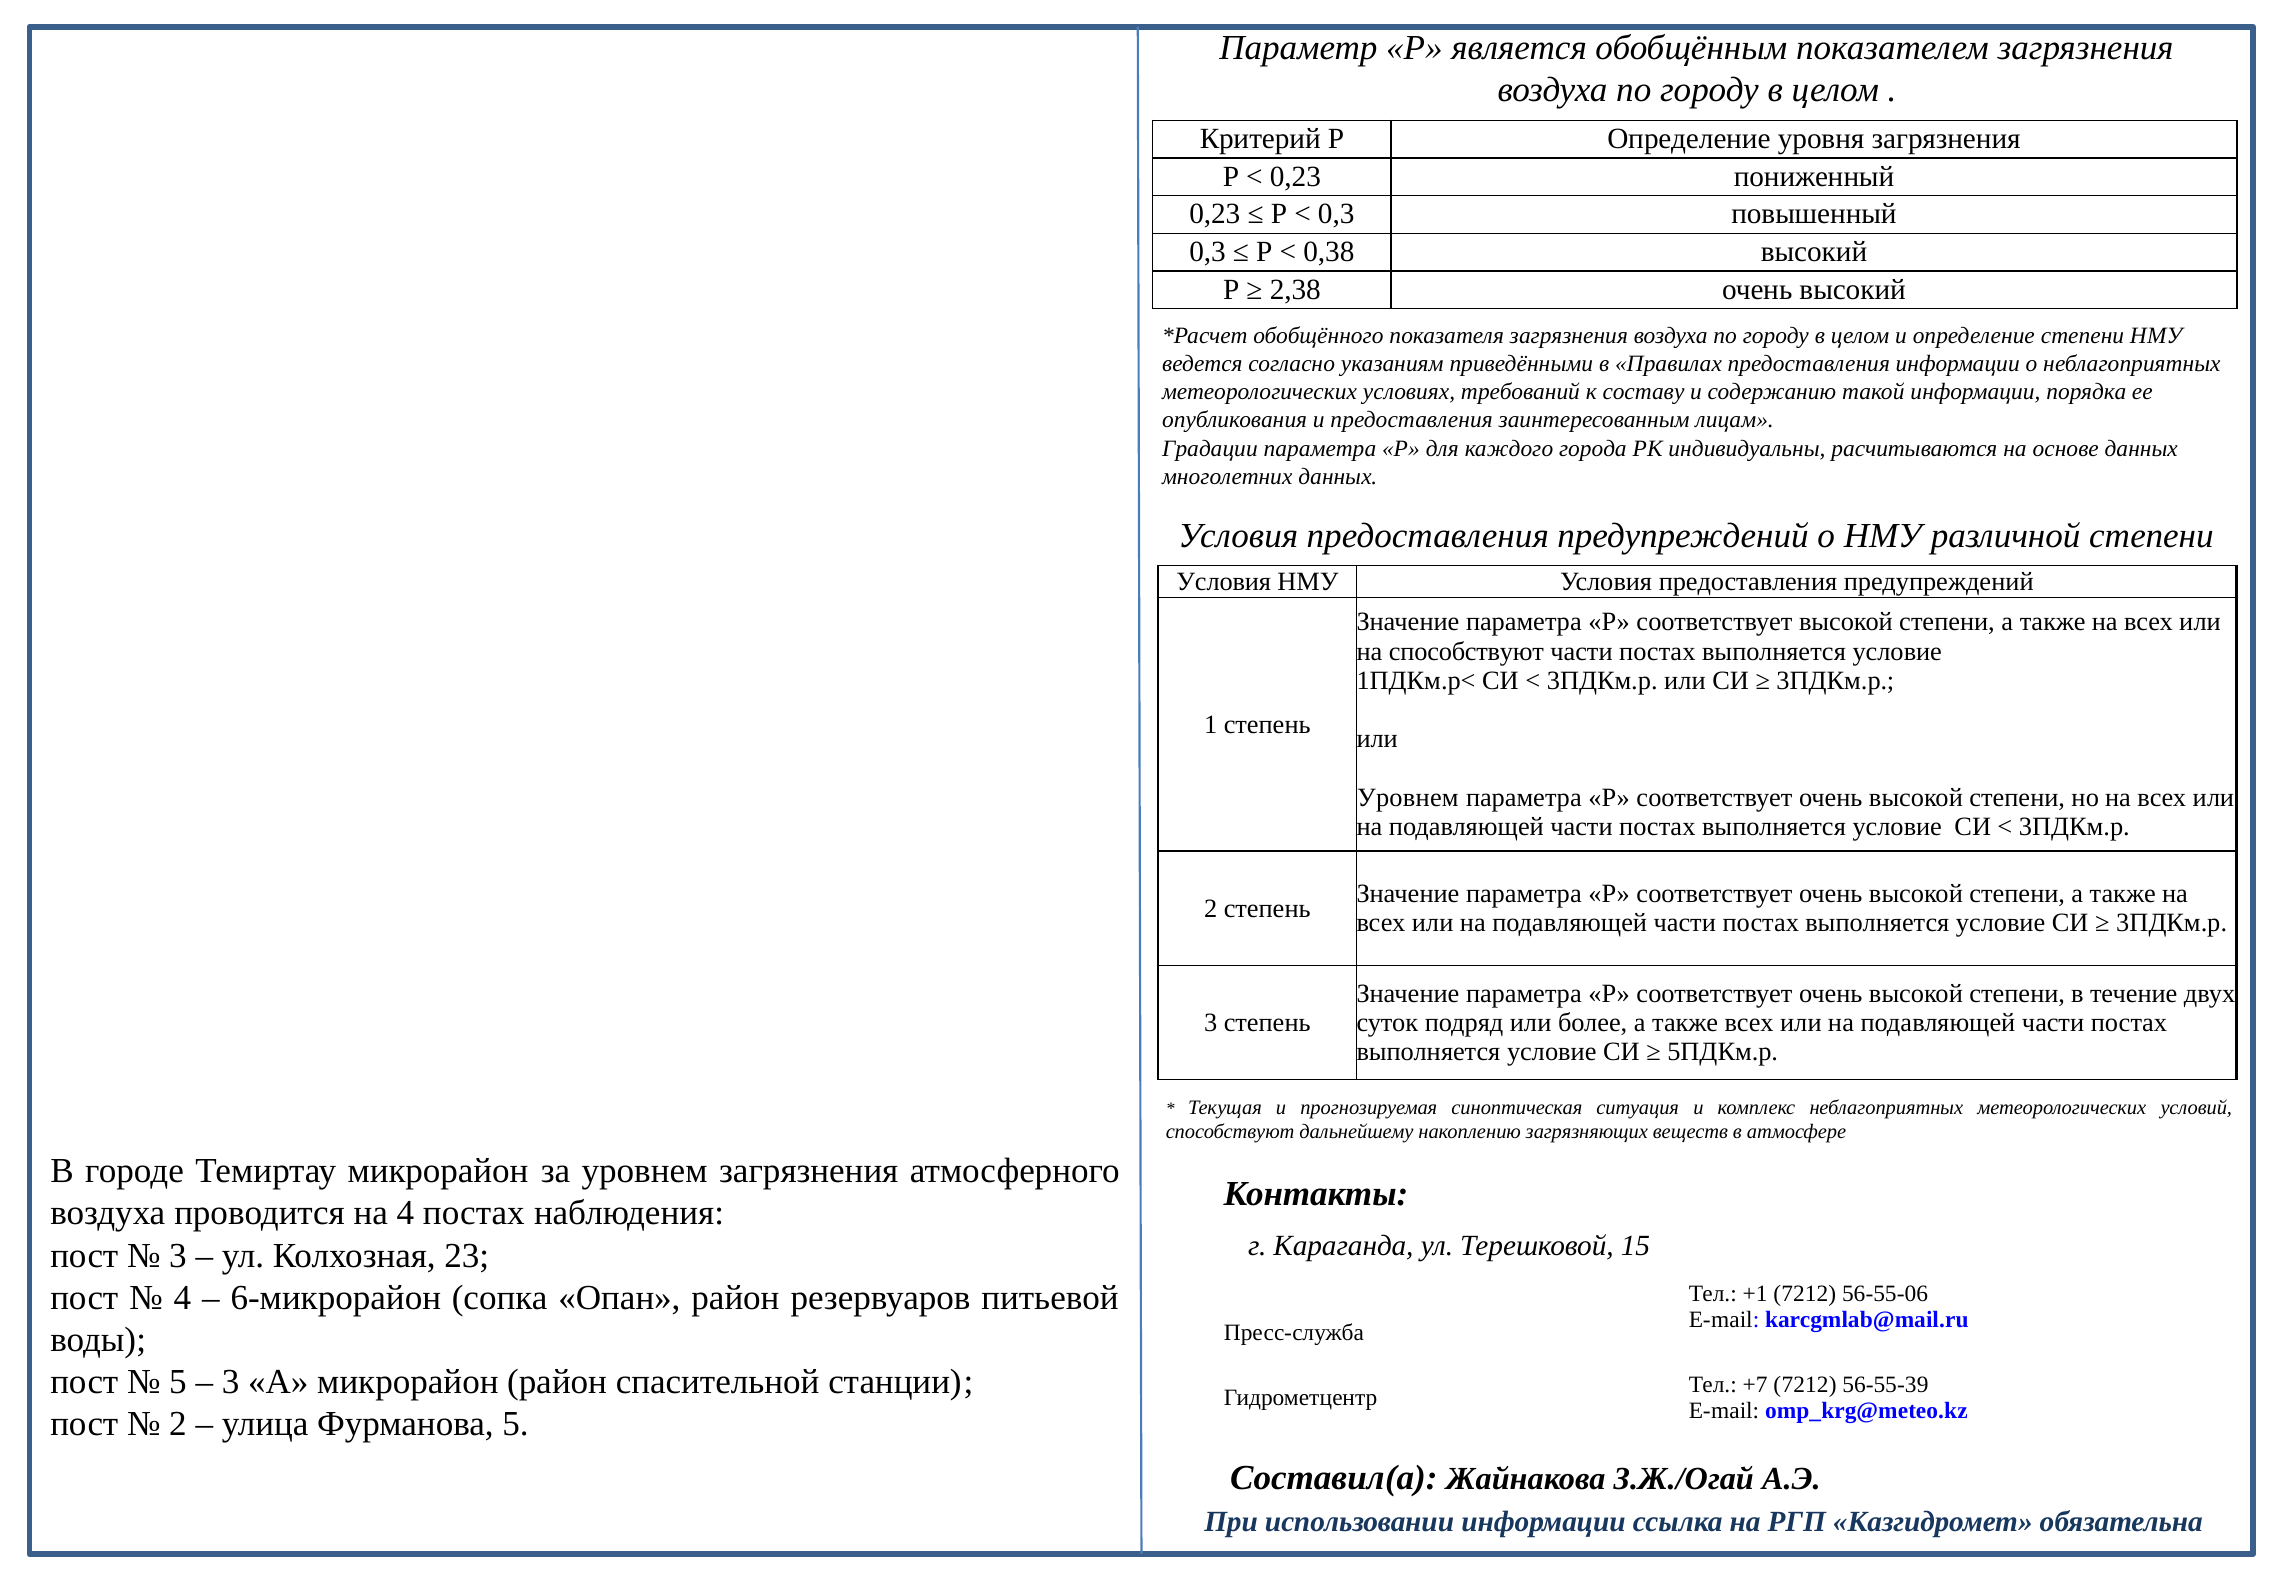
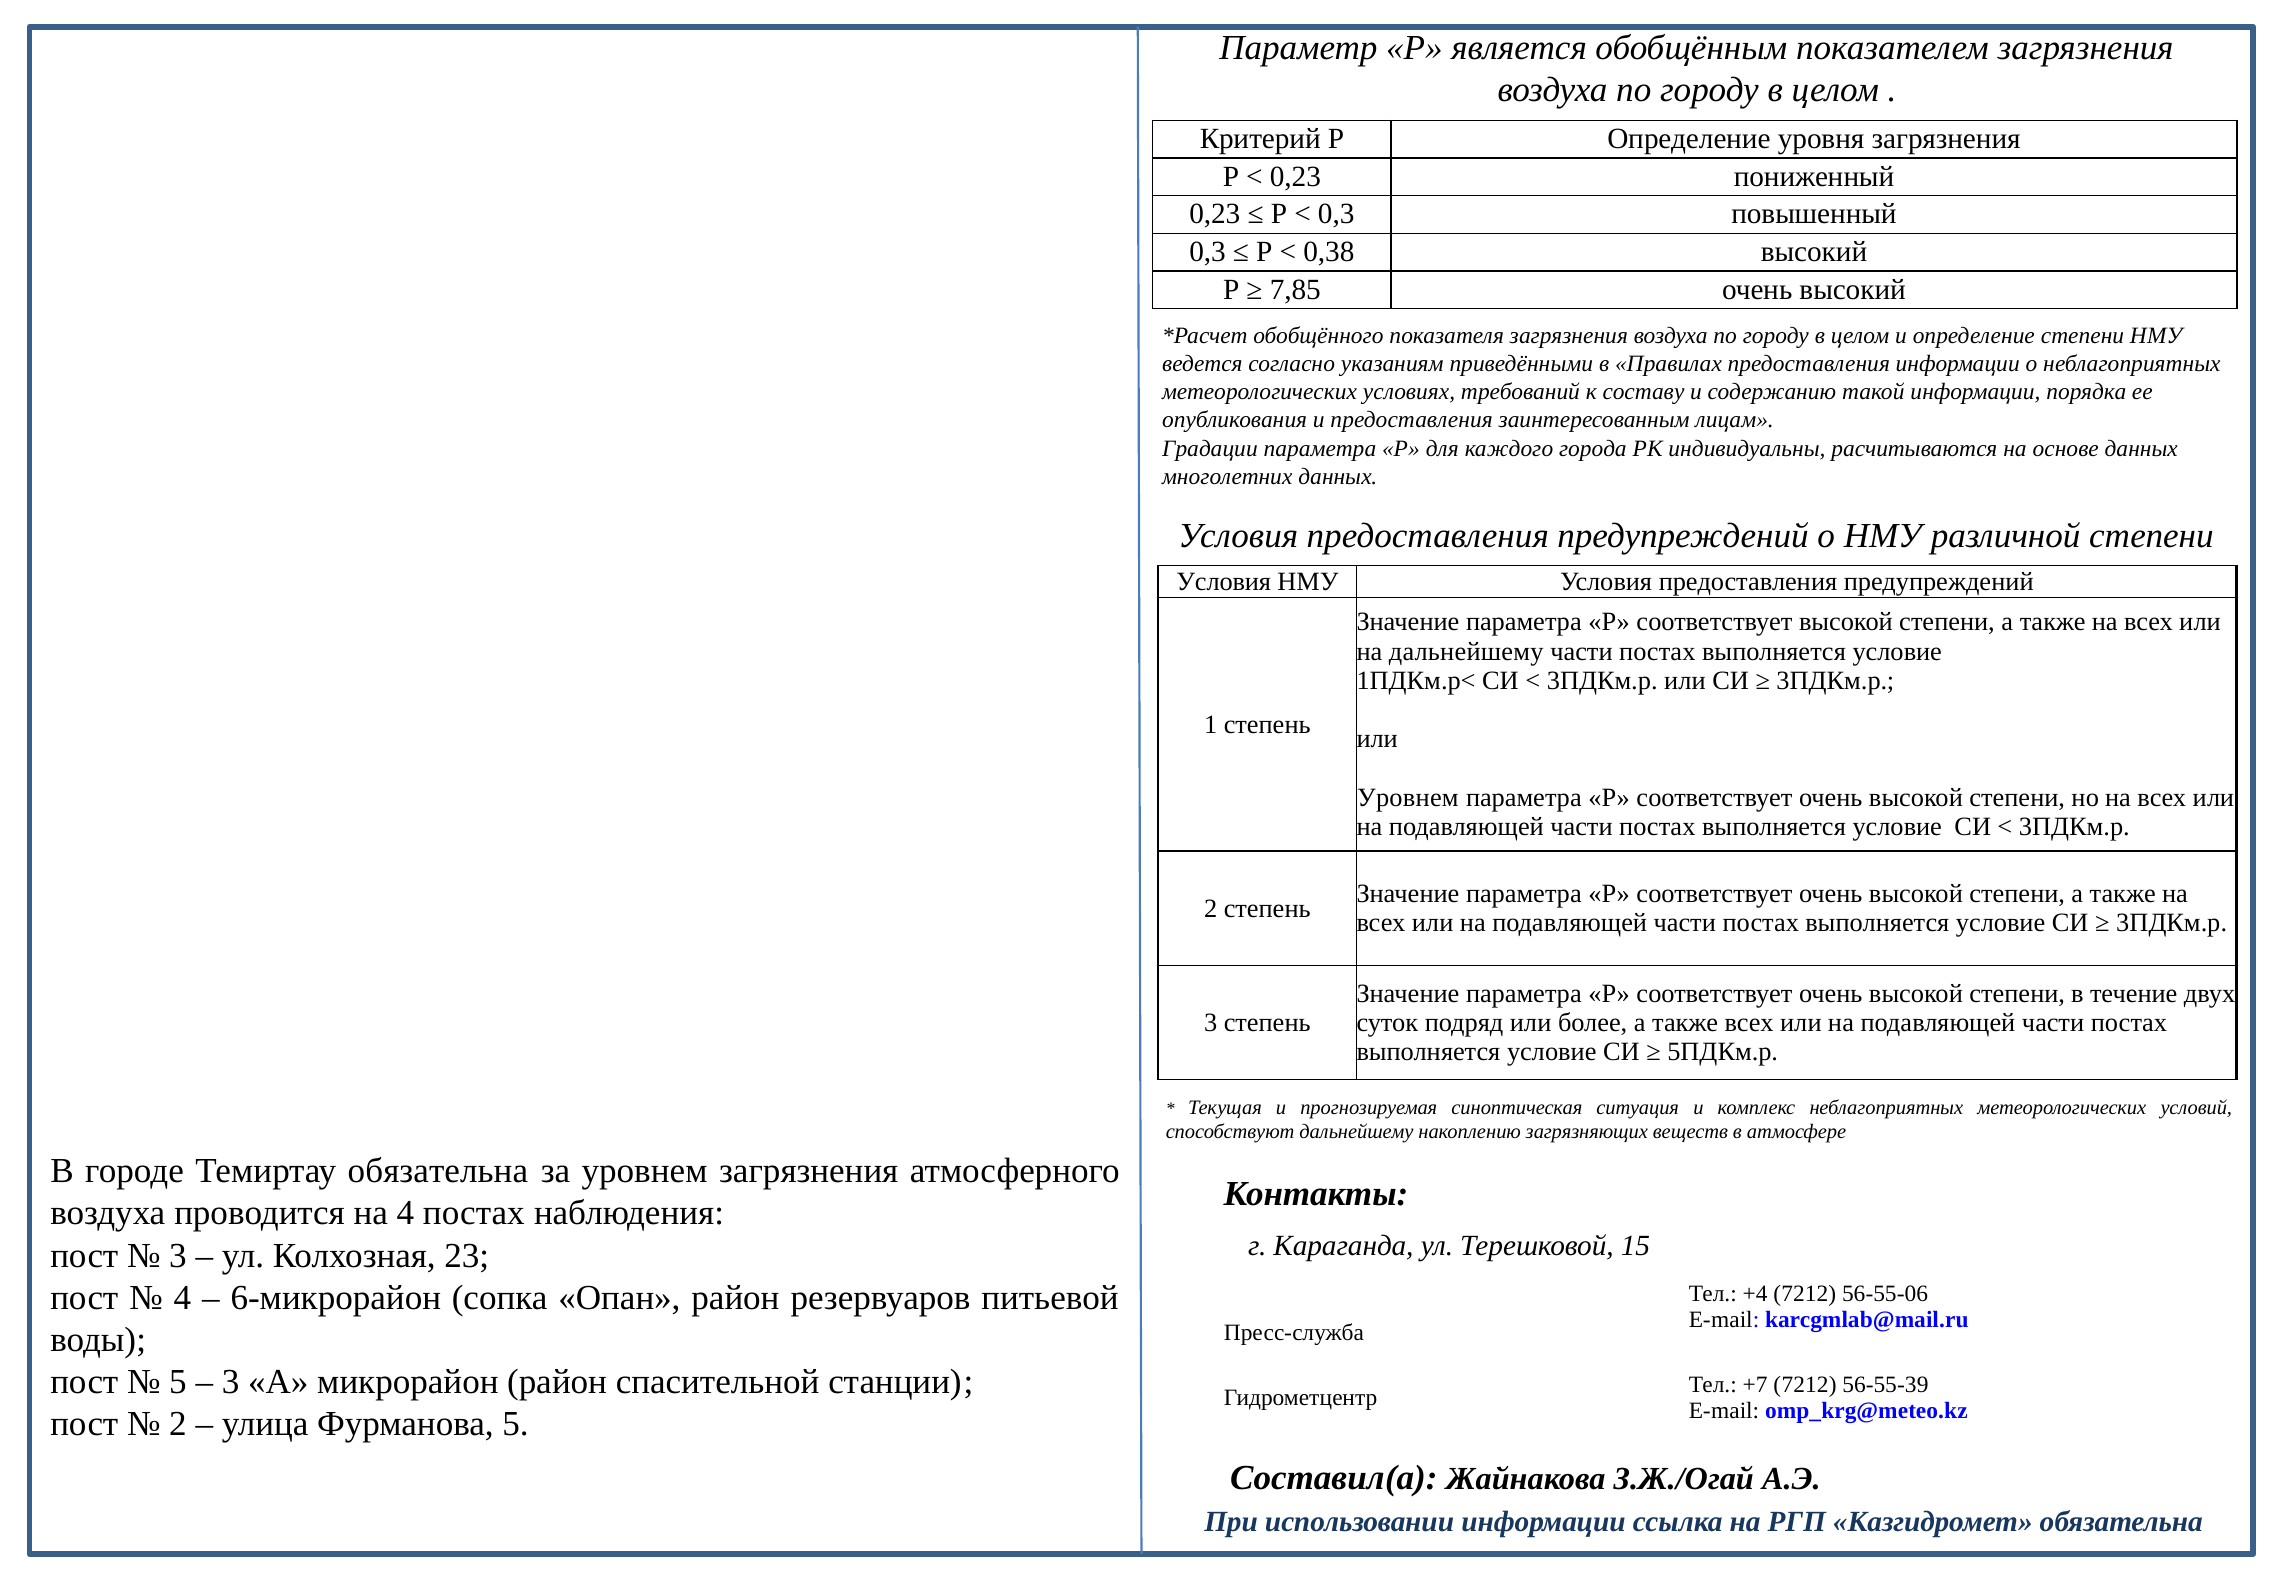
2,38: 2,38 -> 7,85 (1295, 290)
на способствуют: способствуют -> дальнейшему (1466, 651)
Темиртау микрорайон: микрорайон -> обязательна (438, 1171)
+1: +1 -> +4 (1755, 1293)
